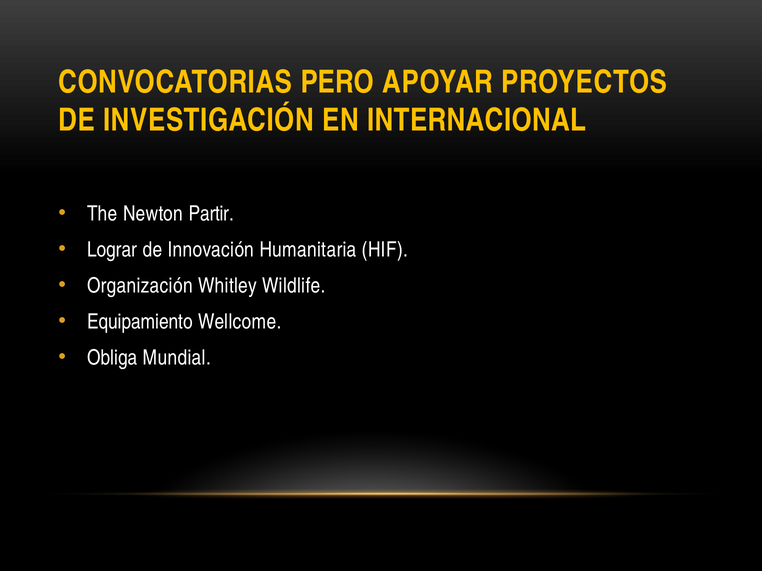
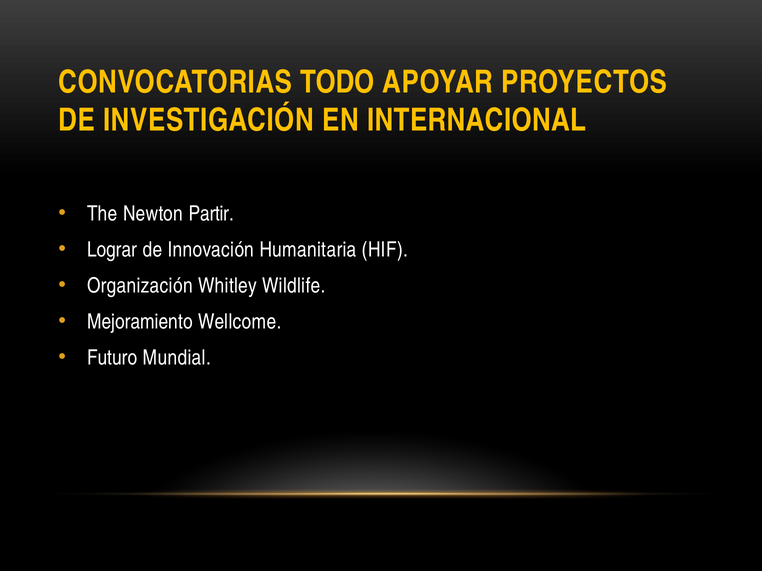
PERO: PERO -> TODO (338, 82)
Equipamiento: Equipamiento -> Mejoramiento (140, 322)
Obliga: Obliga -> Futuro (112, 358)
